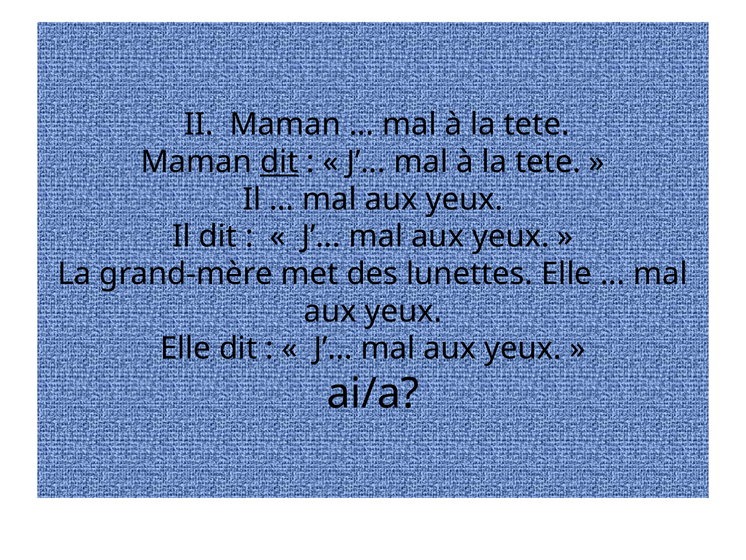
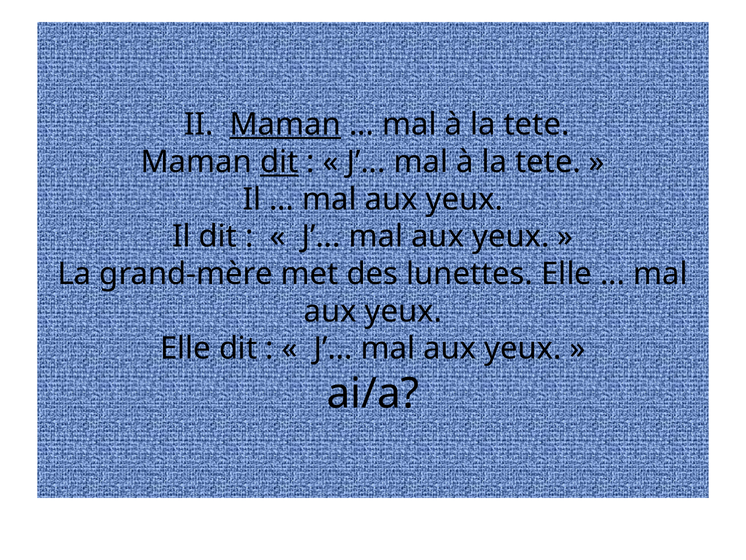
Maman underline: none -> present (285, 125)
